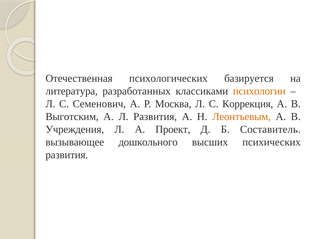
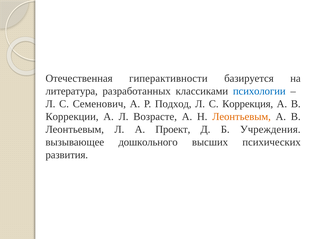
психологических: психологических -> гиперактивности (168, 78)
психологии colour: orange -> blue (259, 91)
Москва: Москва -> Подход (173, 104)
Выготским: Выготским -> Коррекции (72, 117)
Л Развития: Развития -> Возрасте (155, 117)
Учреждения: Учреждения -> Леонтьевым (75, 130)
Составитель: Составитель -> Учреждения (270, 130)
